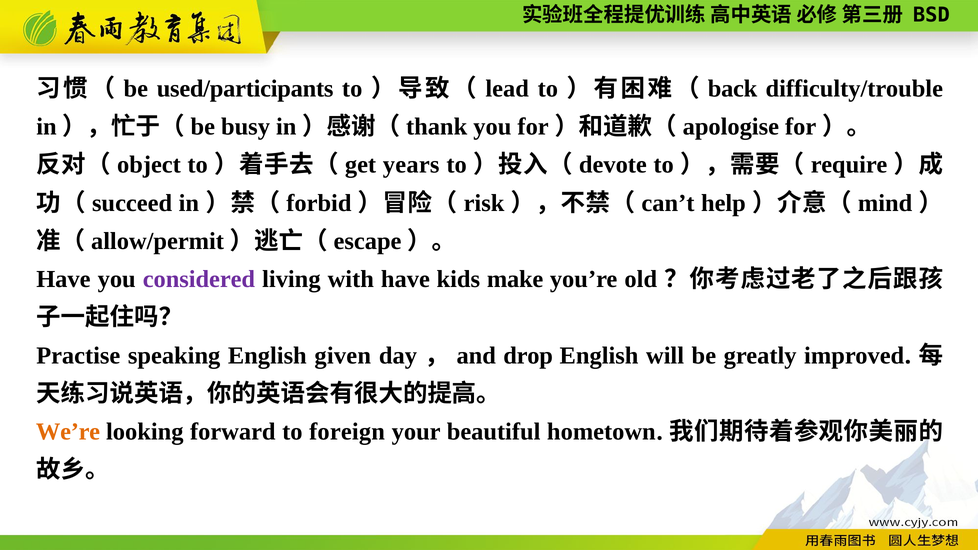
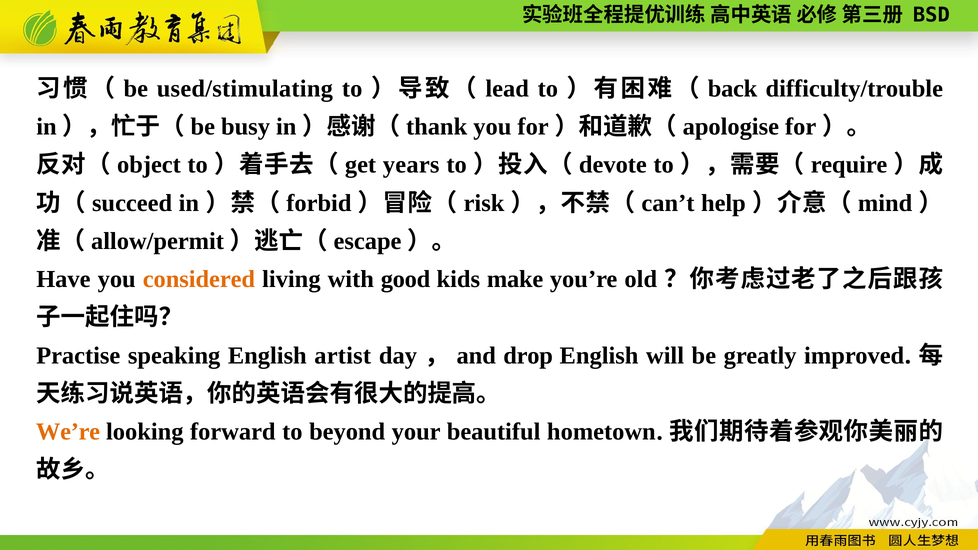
used/participants: used/participants -> used/stimulating (245, 89)
considered colour: purple -> orange (199, 279)
with have: have -> good (406, 279)
given: given -> artist (343, 356)
foreign: foreign -> beyond (347, 432)
